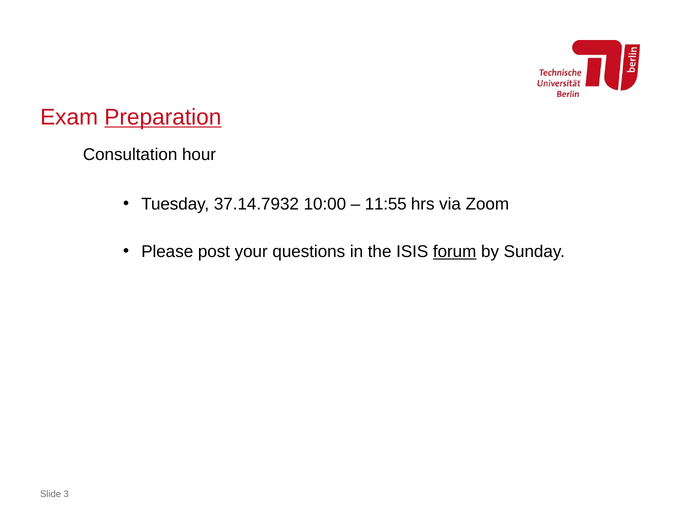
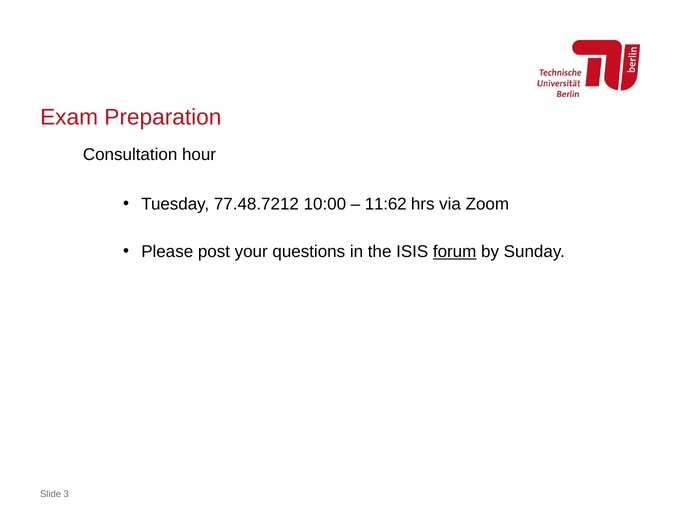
Preparation underline: present -> none (163, 117)
37.14.7932: 37.14.7932 -> 77.48.7212 (256, 204)
11:55: 11:55 -> 11:62 (386, 204)
